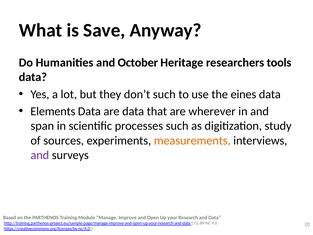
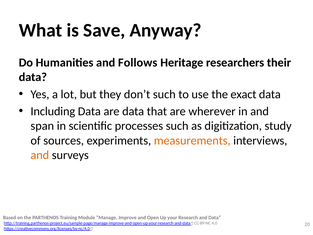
October: October -> Follows (138, 62)
tools: tools -> their (279, 62)
eines: eines -> exact (243, 94)
Elements: Elements -> Including (53, 111)
and colour: purple -> orange (40, 155)
